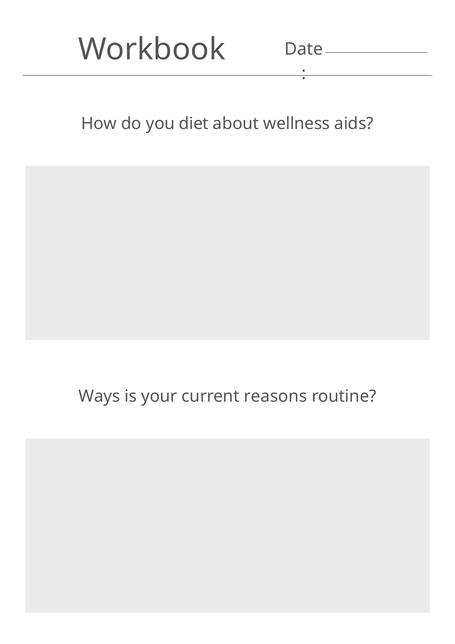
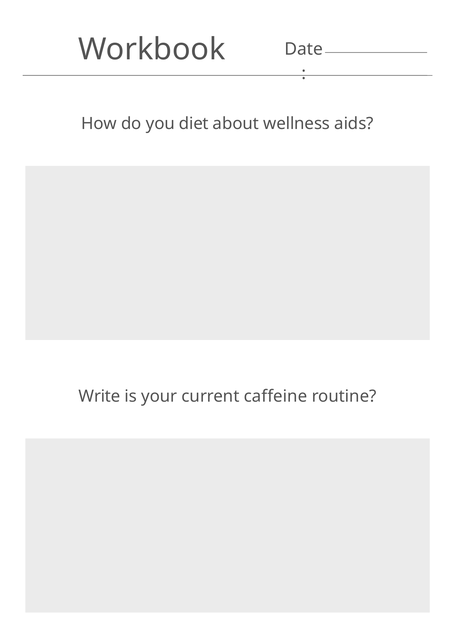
Ways: Ways -> Write (99, 396)
reasons: reasons -> caffeine (276, 396)
